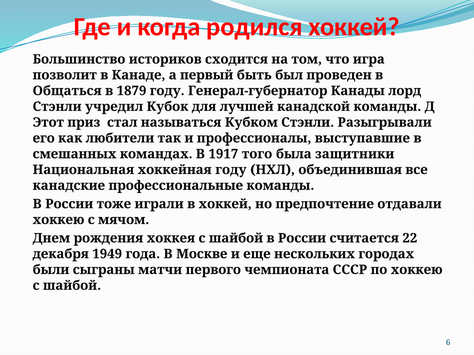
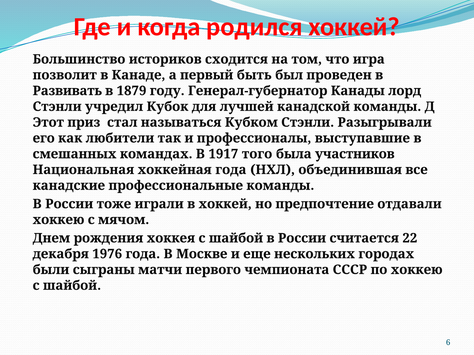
Общаться: Общаться -> Развивать (67, 91)
защитники: защитники -> участников (355, 154)
хоккейная году: году -> года (231, 170)
1949: 1949 -> 1976 (107, 254)
